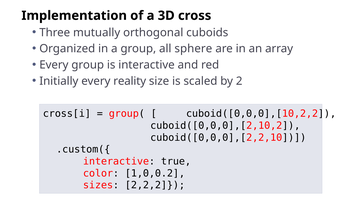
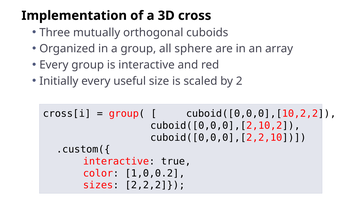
reality: reality -> useful (130, 81)
